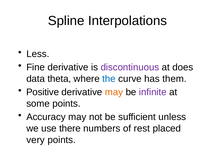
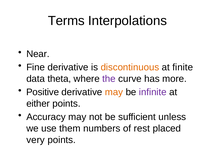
Spline: Spline -> Terms (66, 21)
Less: Less -> Near (38, 54)
discontinuous colour: purple -> orange (130, 67)
does: does -> finite (183, 67)
the colour: blue -> purple (109, 79)
them: them -> more (175, 79)
some: some -> either (38, 104)
there: there -> them (70, 129)
